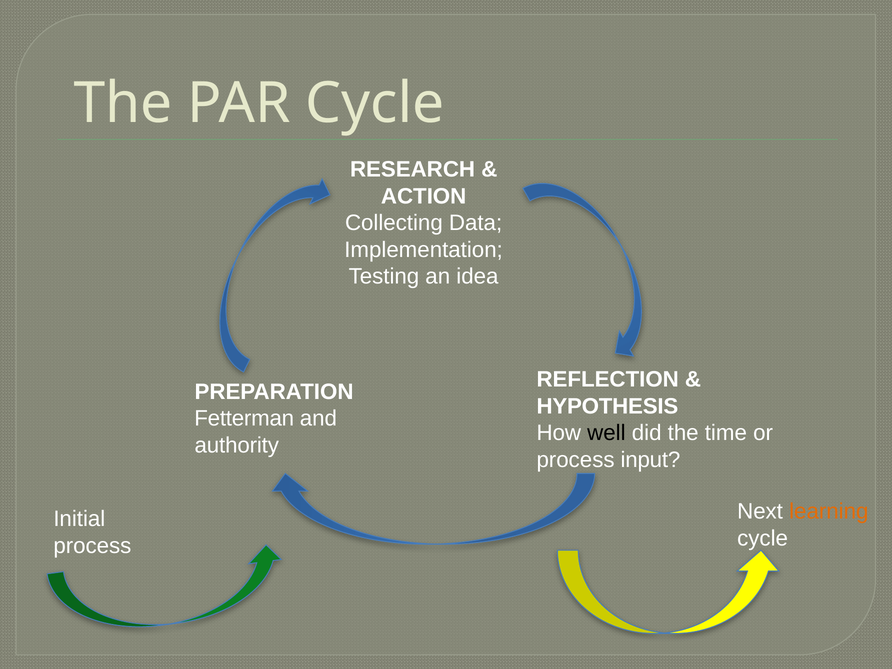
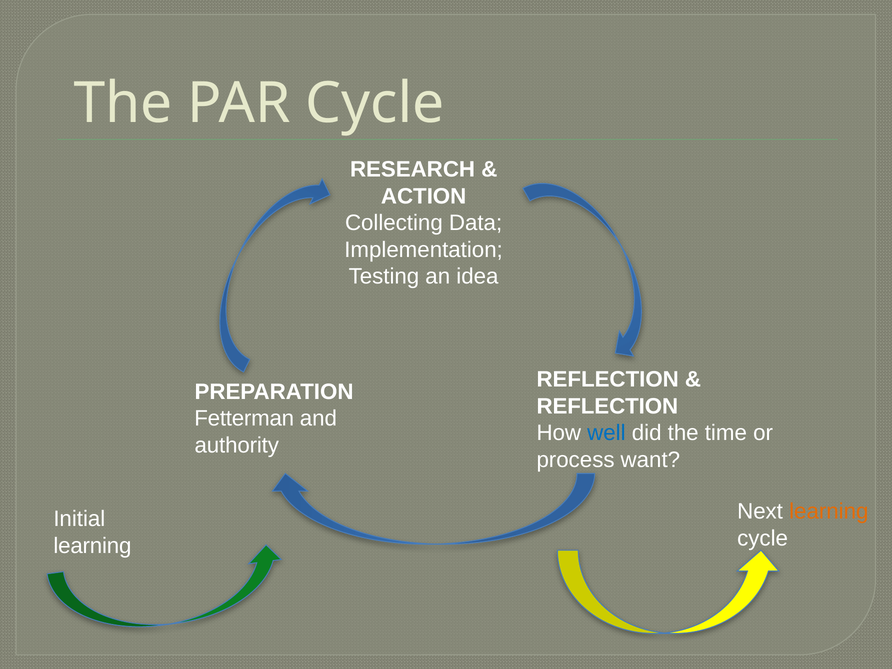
HYPOTHESIS: HYPOTHESIS -> REFLECTION (607, 406)
well colour: black -> blue (606, 433)
input: input -> want (650, 460)
process: process -> learning (92, 546)
